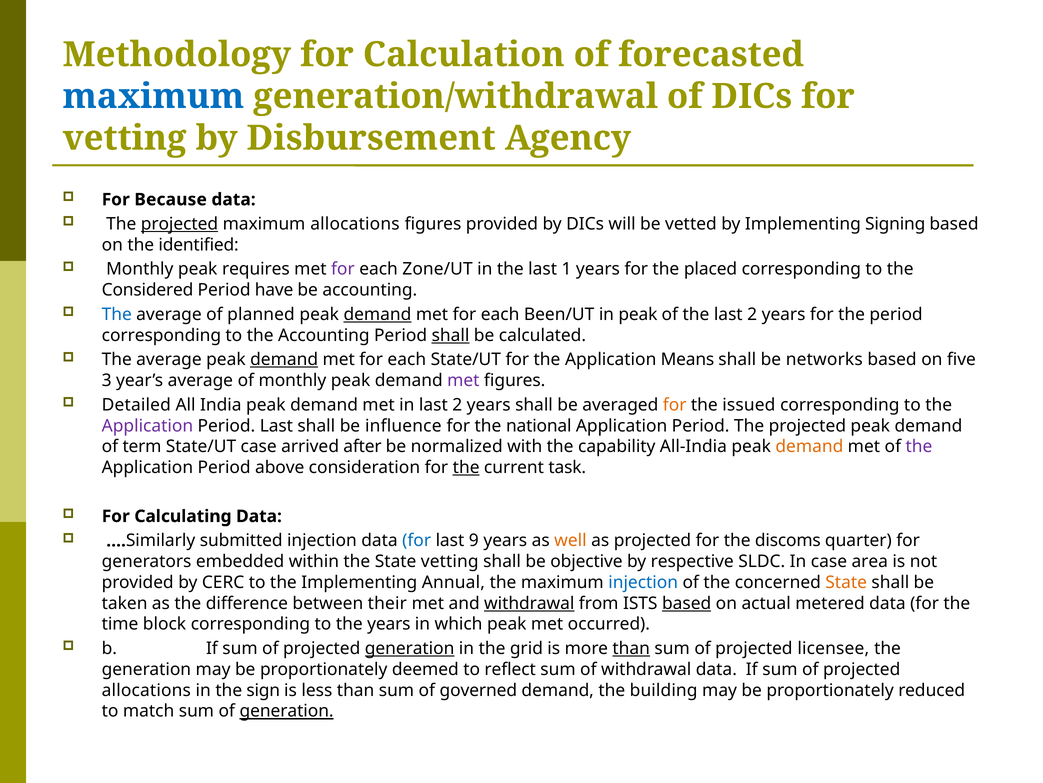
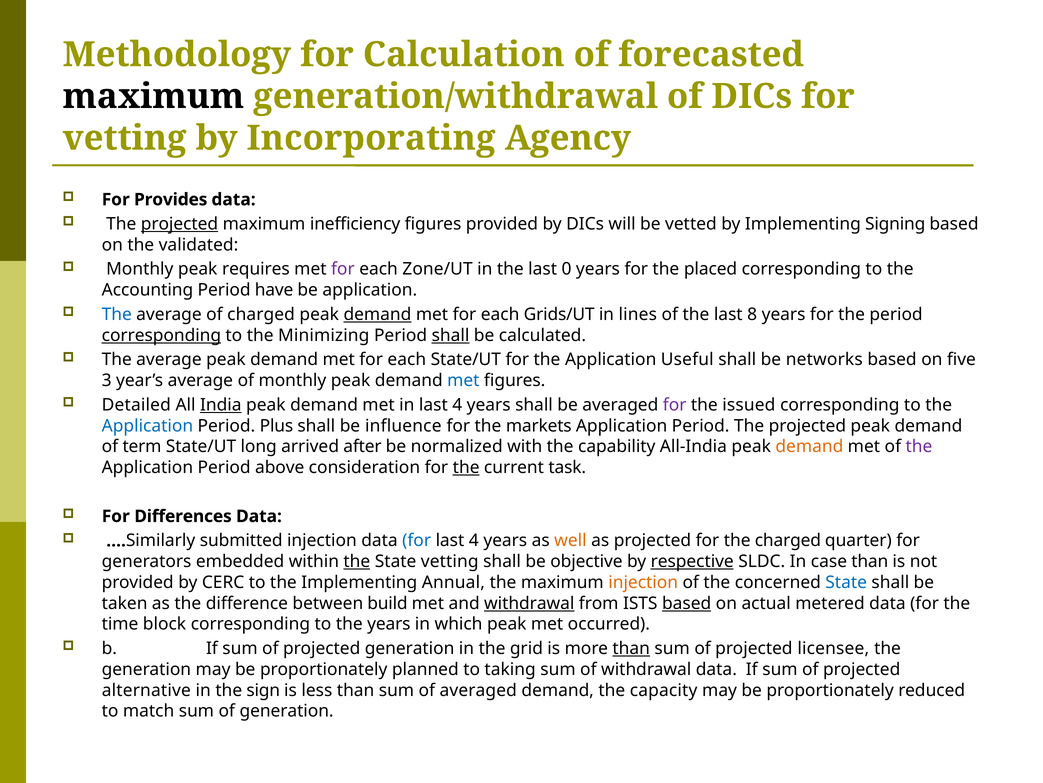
maximum colour: blue -> black (153, 96)
Disbursement: Disbursement -> Incorporating (371, 138)
Because: Because -> Provides (171, 199)
maximum allocations: allocations -> inefficiency (355, 224)
identified: identified -> validated (198, 245)
1: 1 -> 0 (566, 269)
Considered: Considered -> Accounting (147, 290)
be accounting: accounting -> application (370, 290)
of planned: planned -> charged (261, 314)
Been/UT: Been/UT -> Grids/UT (559, 314)
in peak: peak -> lines (638, 314)
the last 2: 2 -> 8 (752, 314)
corresponding underline: none -> present (161, 335)
the Accounting: Accounting -> Minimizing (324, 335)
demand underline: present -> none (284, 359)
Means: Means -> Useful (687, 359)
met colour: purple -> blue (463, 380)
India underline: none -> present (221, 405)
in last 2: 2 -> 4 (457, 405)
for colour: orange -> purple (675, 405)
Application colour: purple -> blue (147, 425)
Period Last: Last -> Plus (276, 425)
national: national -> markets (539, 425)
State/UT case: case -> long (259, 446)
Calculating: Calculating -> Differences (183, 516)
9: 9 -> 4 (474, 540)
the discoms: discoms -> charged (788, 540)
the underline: none -> present (357, 561)
respective underline: none -> present (692, 561)
case area: area -> than (870, 561)
injection colour: blue -> orange (643, 582)
State colour: orange -> blue (846, 582)
their: their -> build (387, 603)
generation underline: present -> none (410, 648)
deemed: deemed -> planned (425, 669)
reflect: reflect -> taking (510, 669)
allocations: allocations -> alternative (146, 690)
of governed: governed -> averaged (478, 690)
building: building -> capacity (664, 690)
generation underline: present -> none (287, 711)
